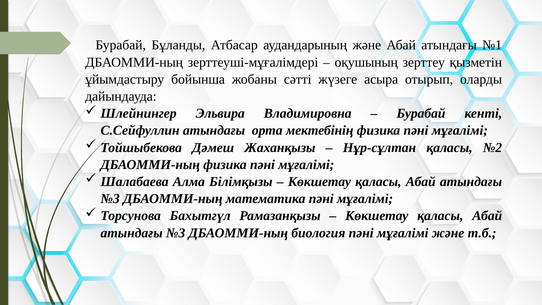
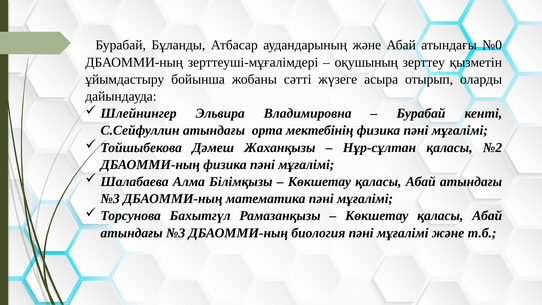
№1: №1 -> №0 (492, 45)
